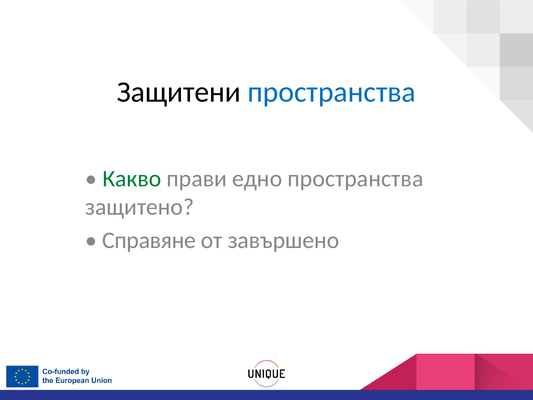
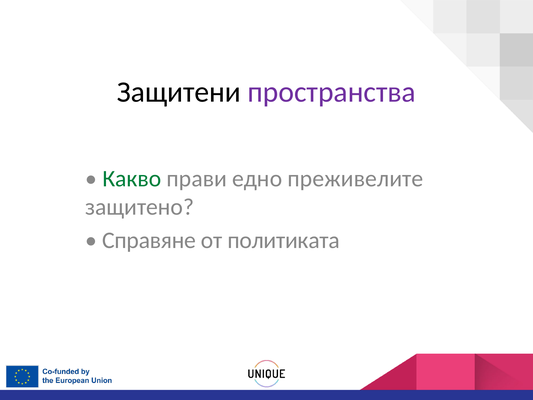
пространства colour: blue -> purple (332, 92)
едно пространства: пространства -> преживелите (355, 178)
завършено: завършено -> политиката (284, 240)
